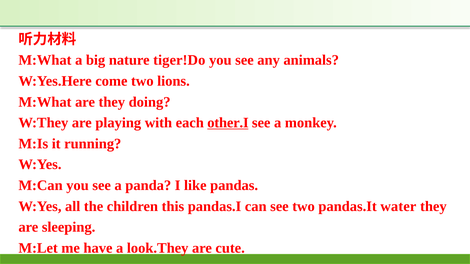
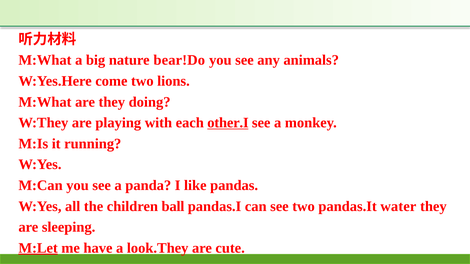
tiger!Do: tiger!Do -> bear!Do (179, 60)
this: this -> ball (173, 206)
M:Let underline: none -> present (38, 248)
